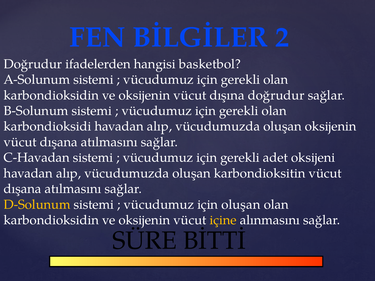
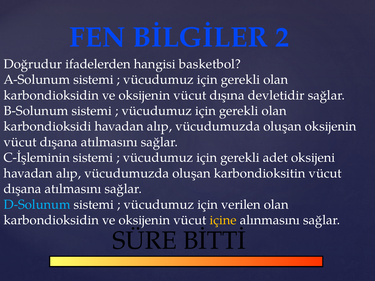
dışına doğrudur: doğrudur -> devletidir (276, 95)
C-Havadan: C-Havadan -> C-İşleminin (37, 158)
D-Solunum colour: yellow -> light blue (37, 205)
için oluşan: oluşan -> verilen (241, 205)
